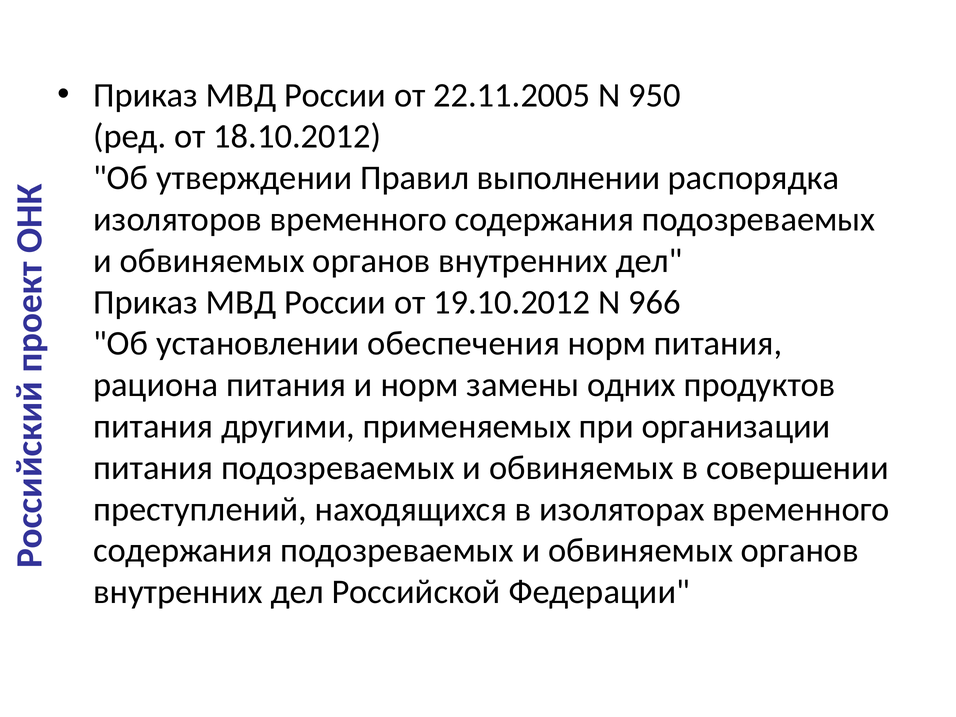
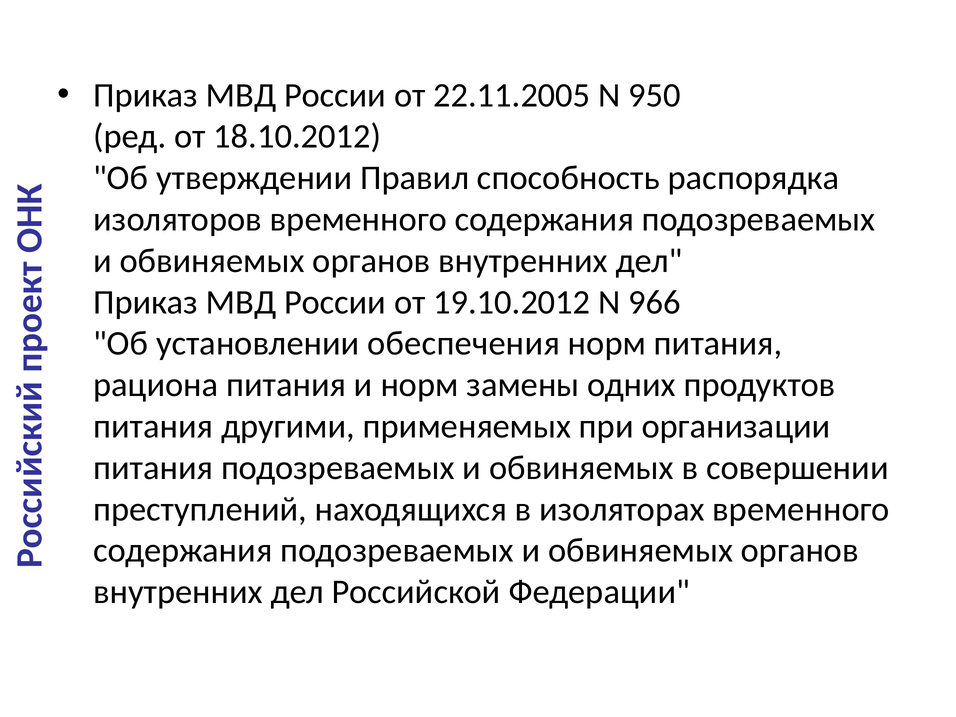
выполнении: выполнении -> способность (568, 178)
